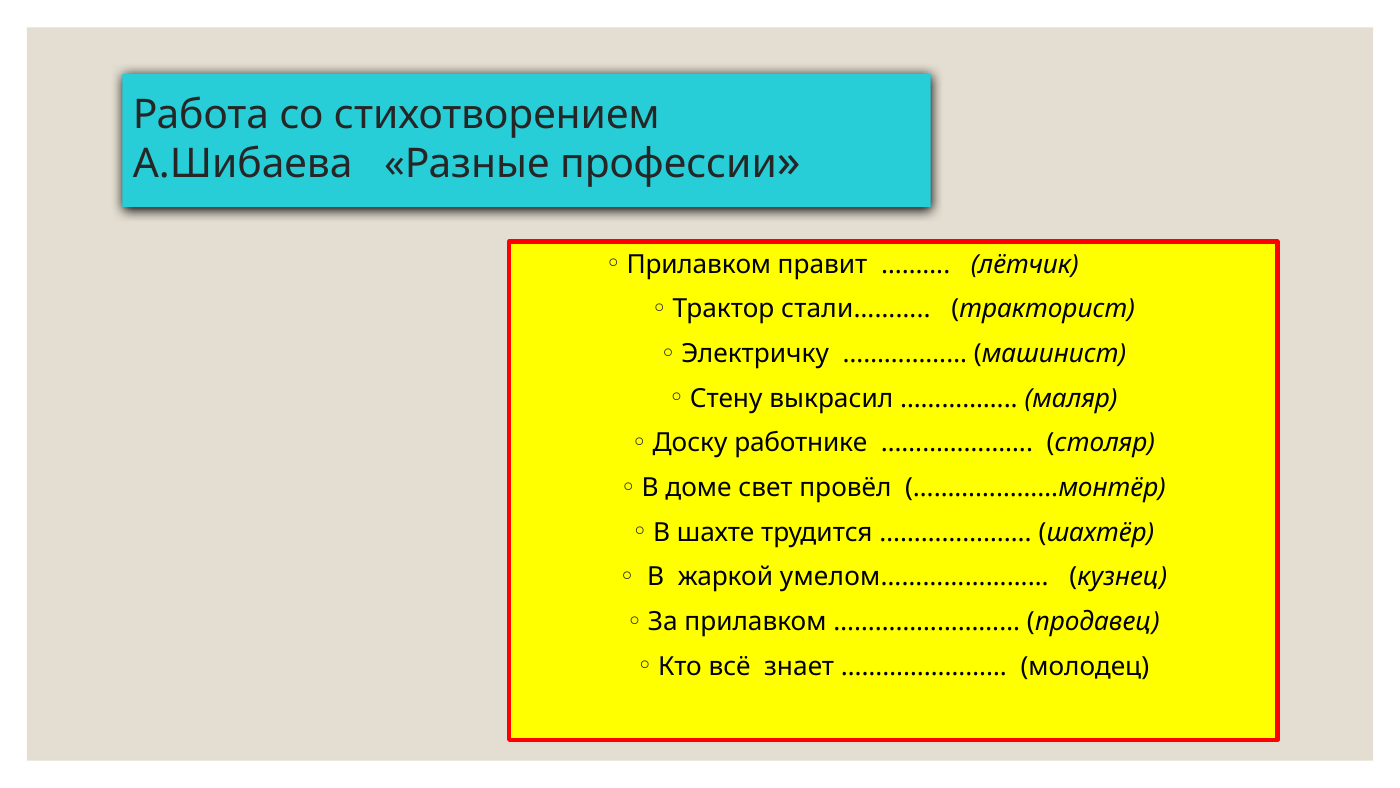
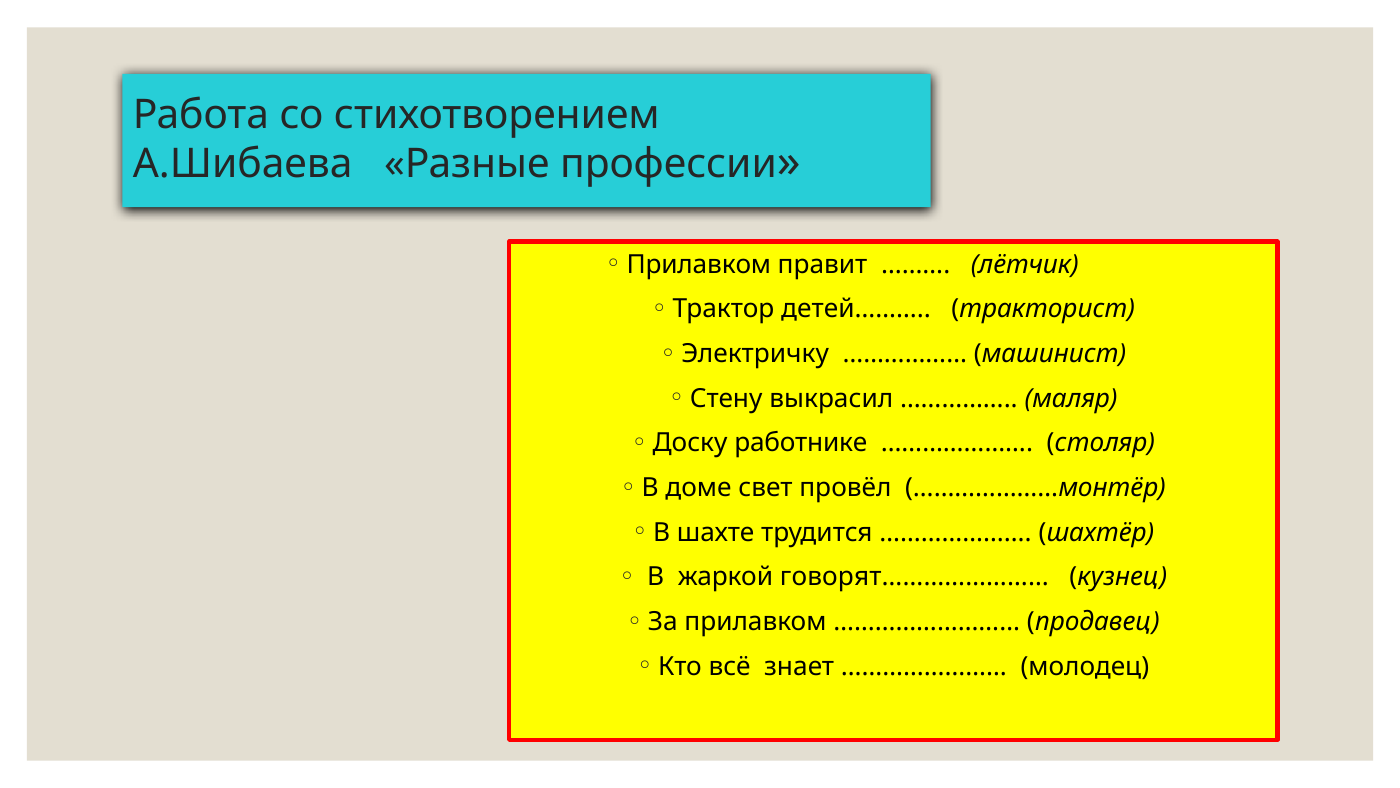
стали………: стали……… -> детей……… (856, 309)
умелом……………………: умелом…………………… -> говорят…………………… (914, 577)
